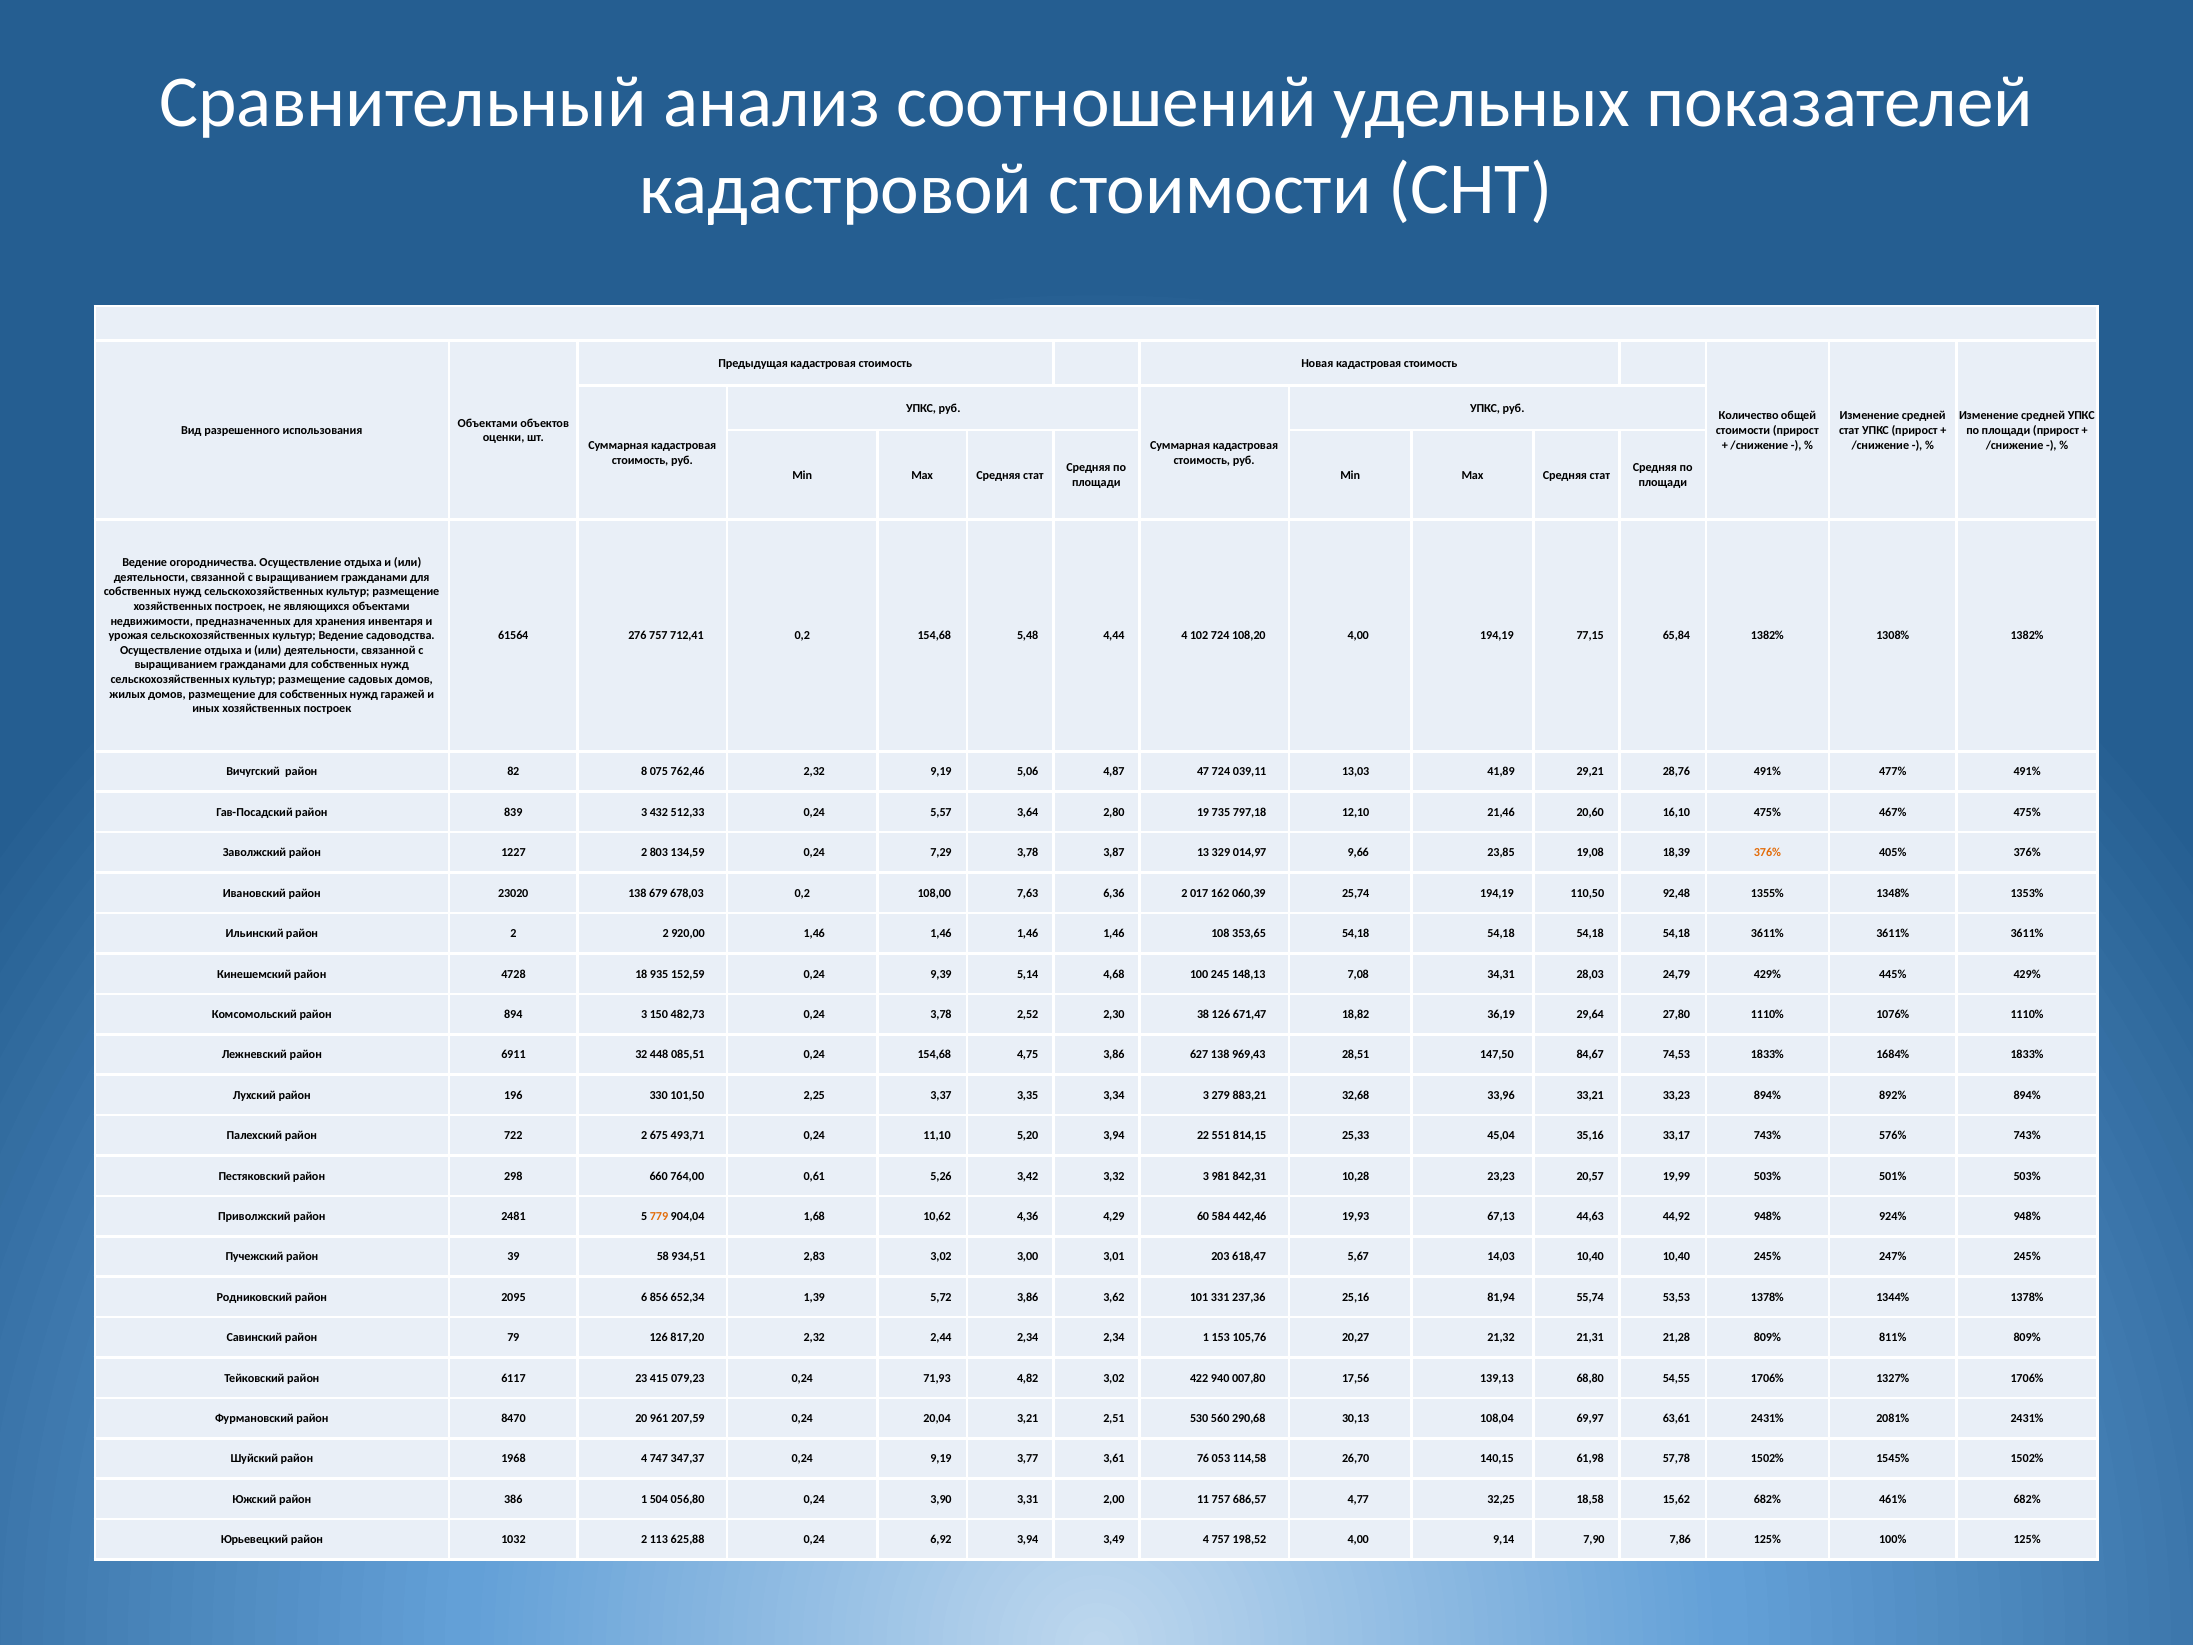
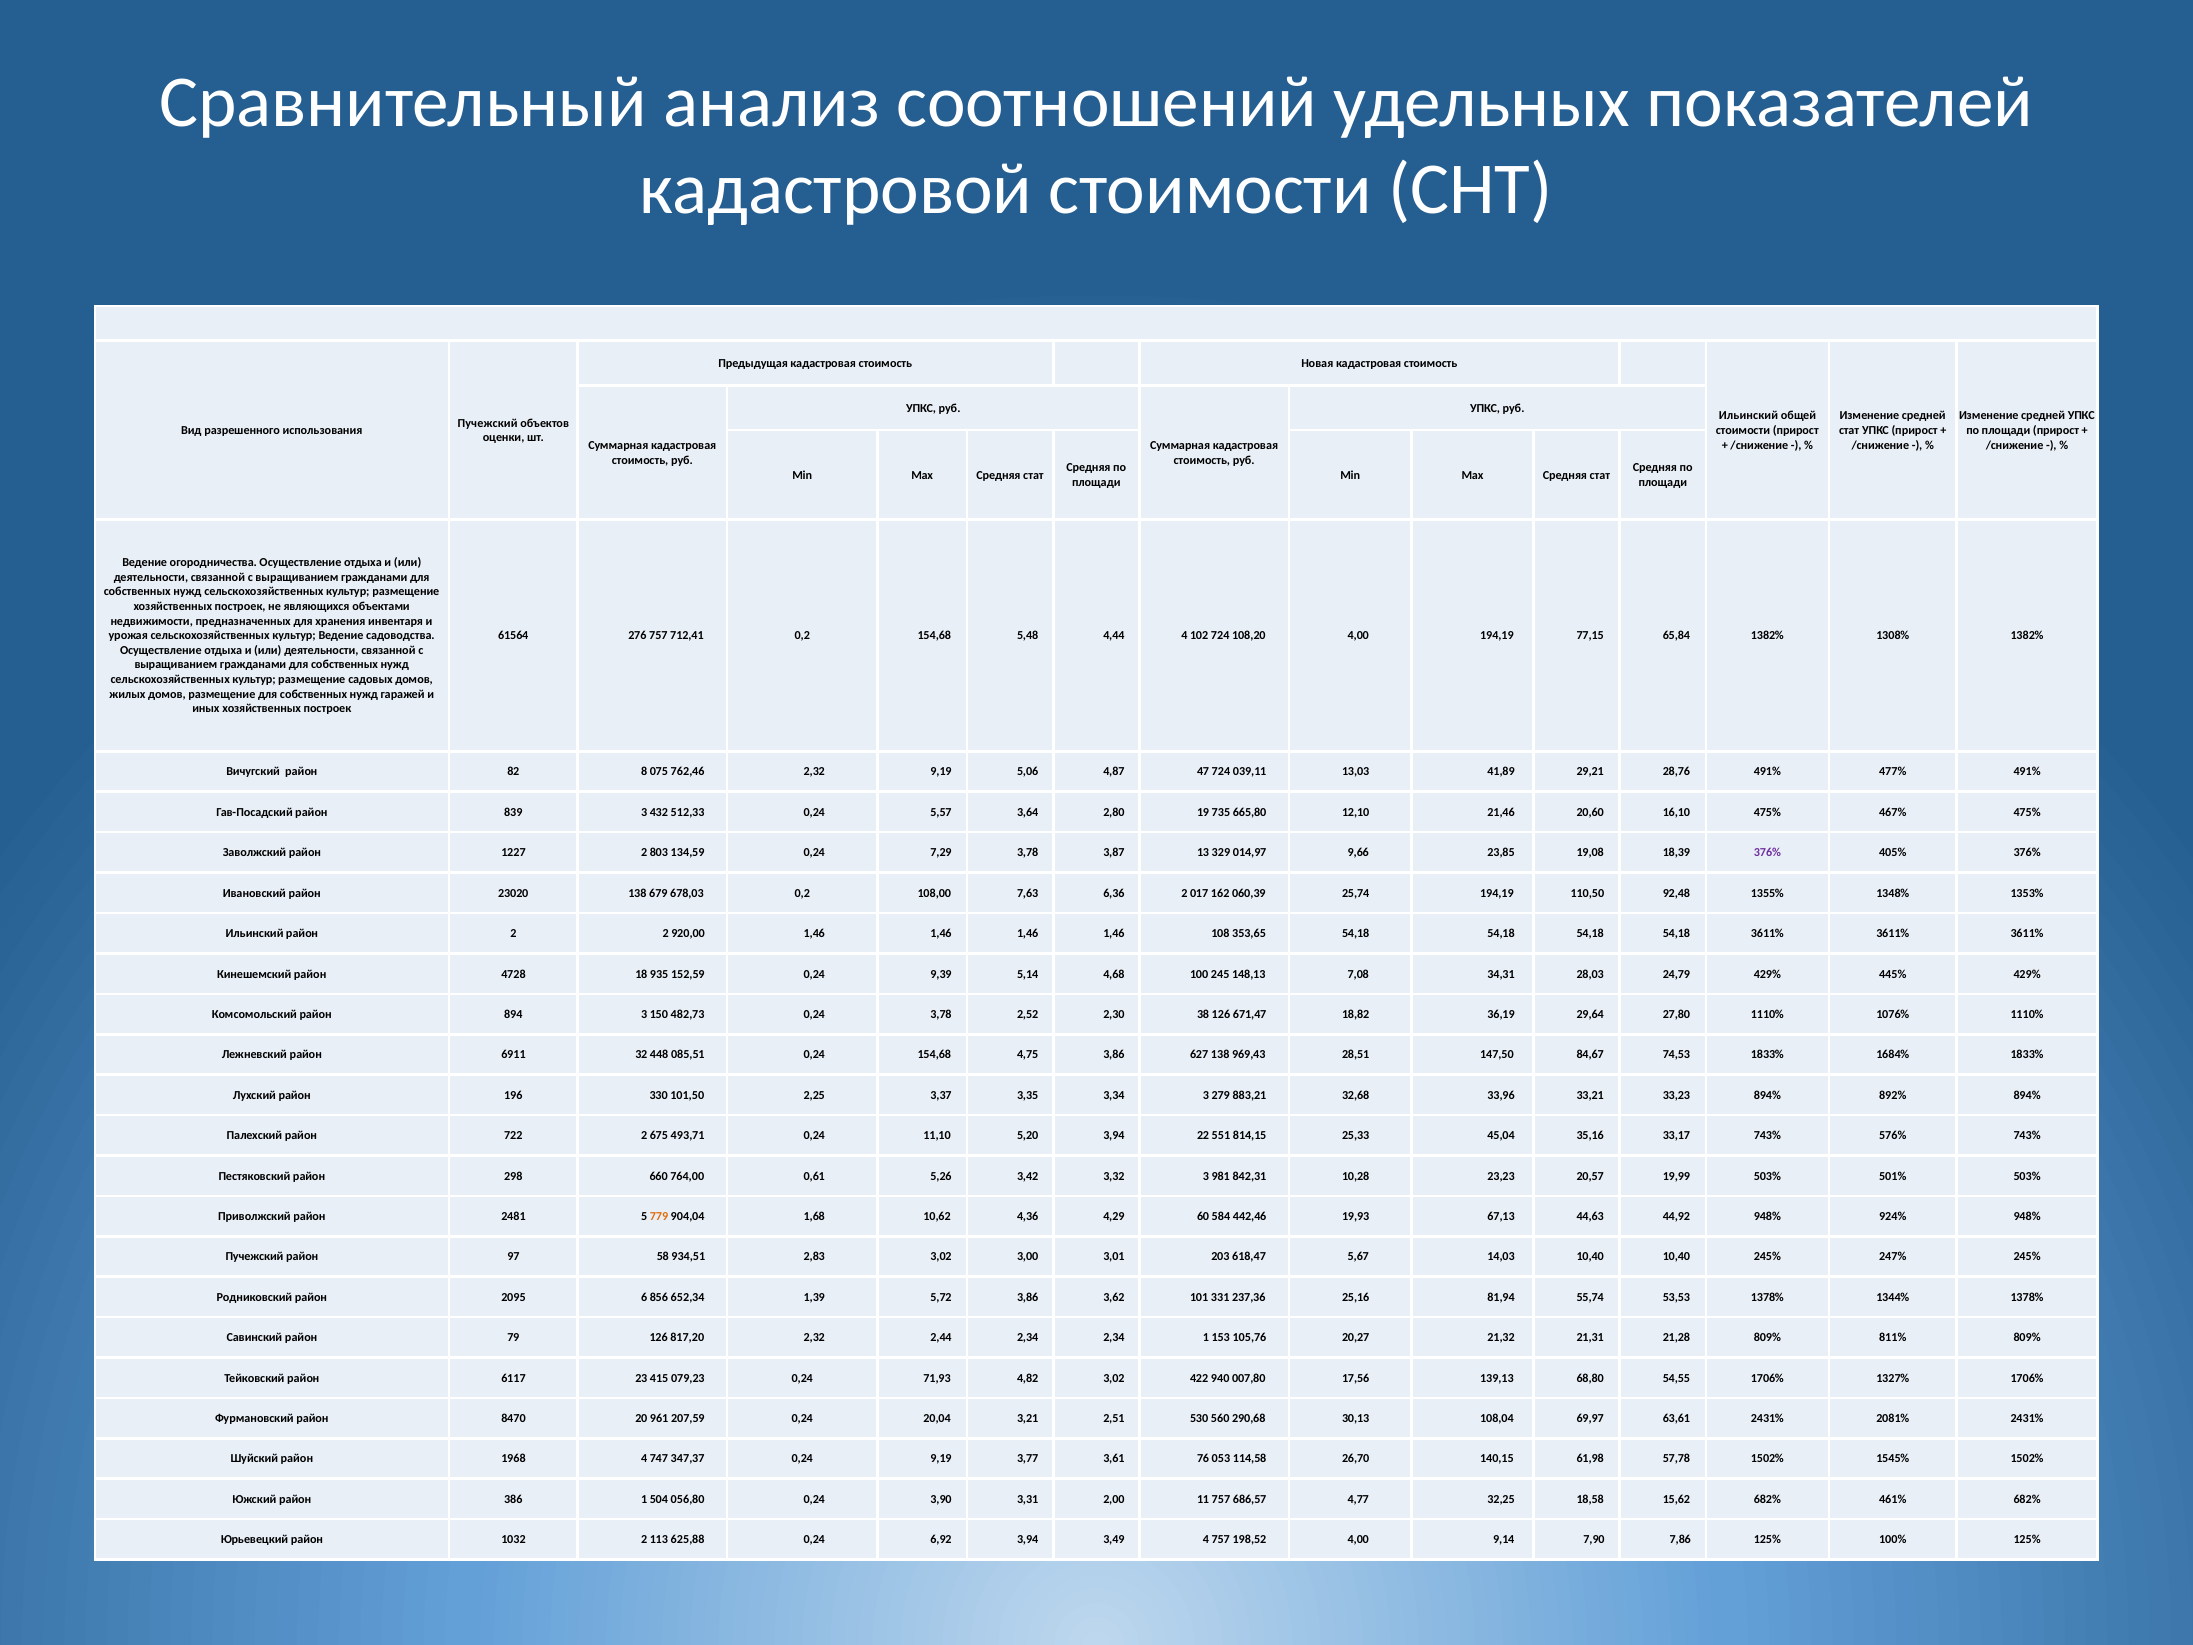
Количество: Количество -> Ильинский (1748, 416)
Объектами: Объектами -> Пучежский (488, 423)
797,18: 797,18 -> 665,80 (1250, 812)
376% colour: orange -> purple (1767, 853)
39: 39 -> 97 (513, 1257)
